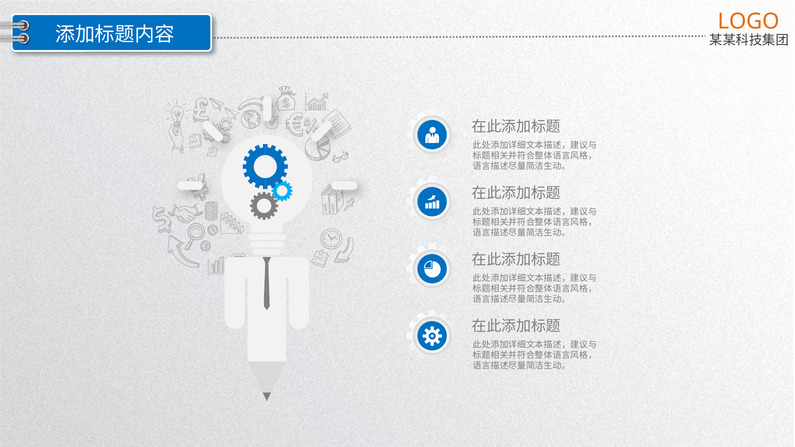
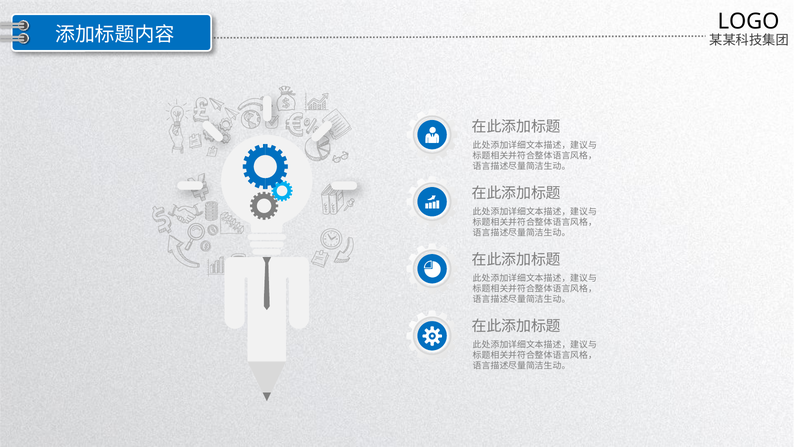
LOGO colour: orange -> black (749, 21)
